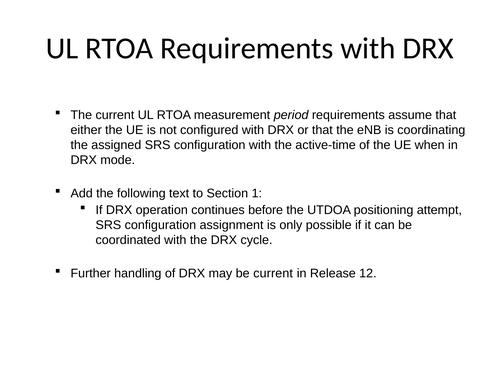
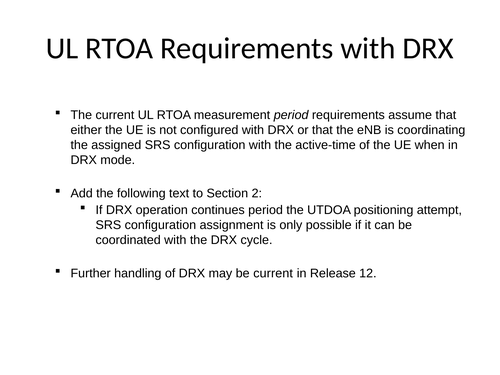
1: 1 -> 2 (257, 193)
continues before: before -> period (266, 210)
